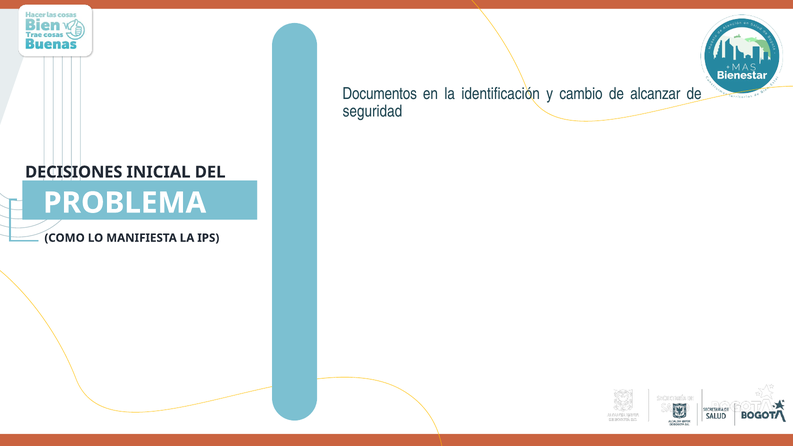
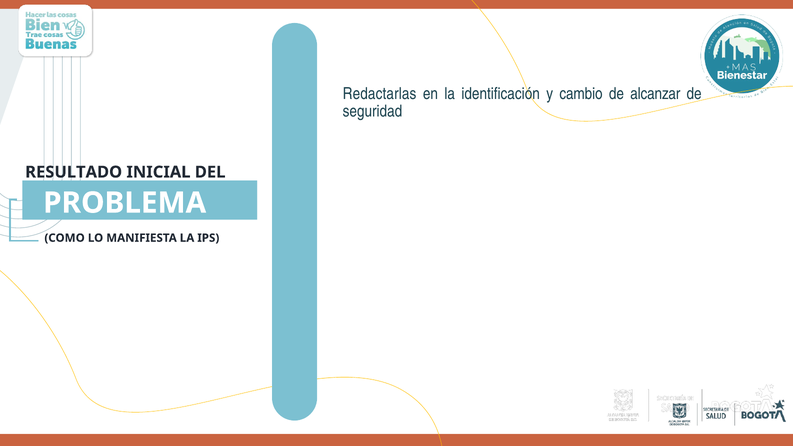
Documentos: Documentos -> Redactarlas (380, 94)
DECISIONES: DECISIONES -> RESULTADO (74, 172)
